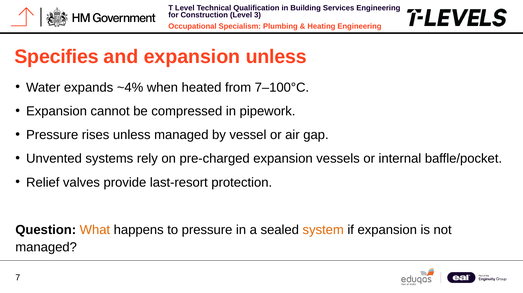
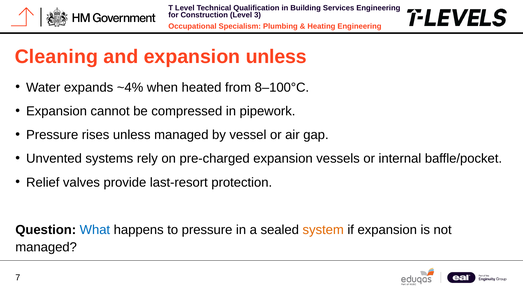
Specifies: Specifies -> Cleaning (56, 57)
7–100°C: 7–100°C -> 8–100°C (282, 87)
What colour: orange -> blue (95, 229)
